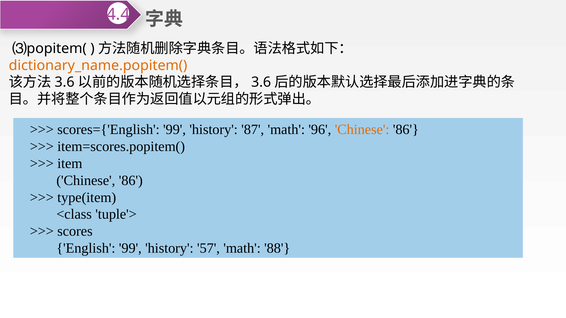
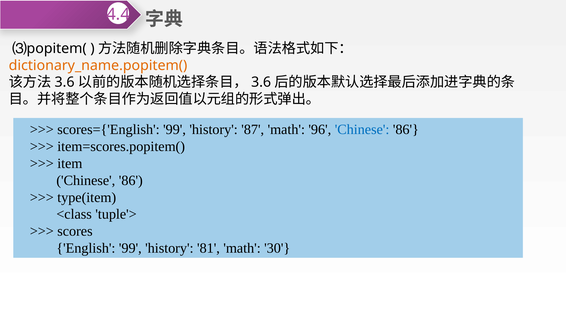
Chinese colour: orange -> blue (362, 130)
57: 57 -> 81 (208, 249)
88: 88 -> 30 (277, 249)
